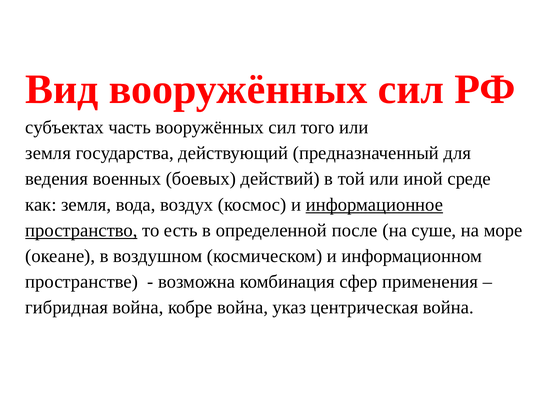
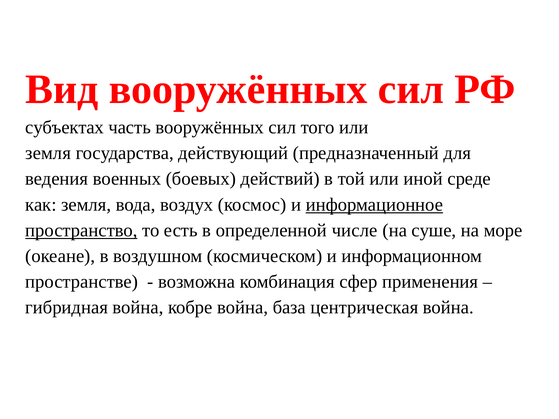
после: после -> числе (355, 230)
указ: указ -> база (289, 307)
